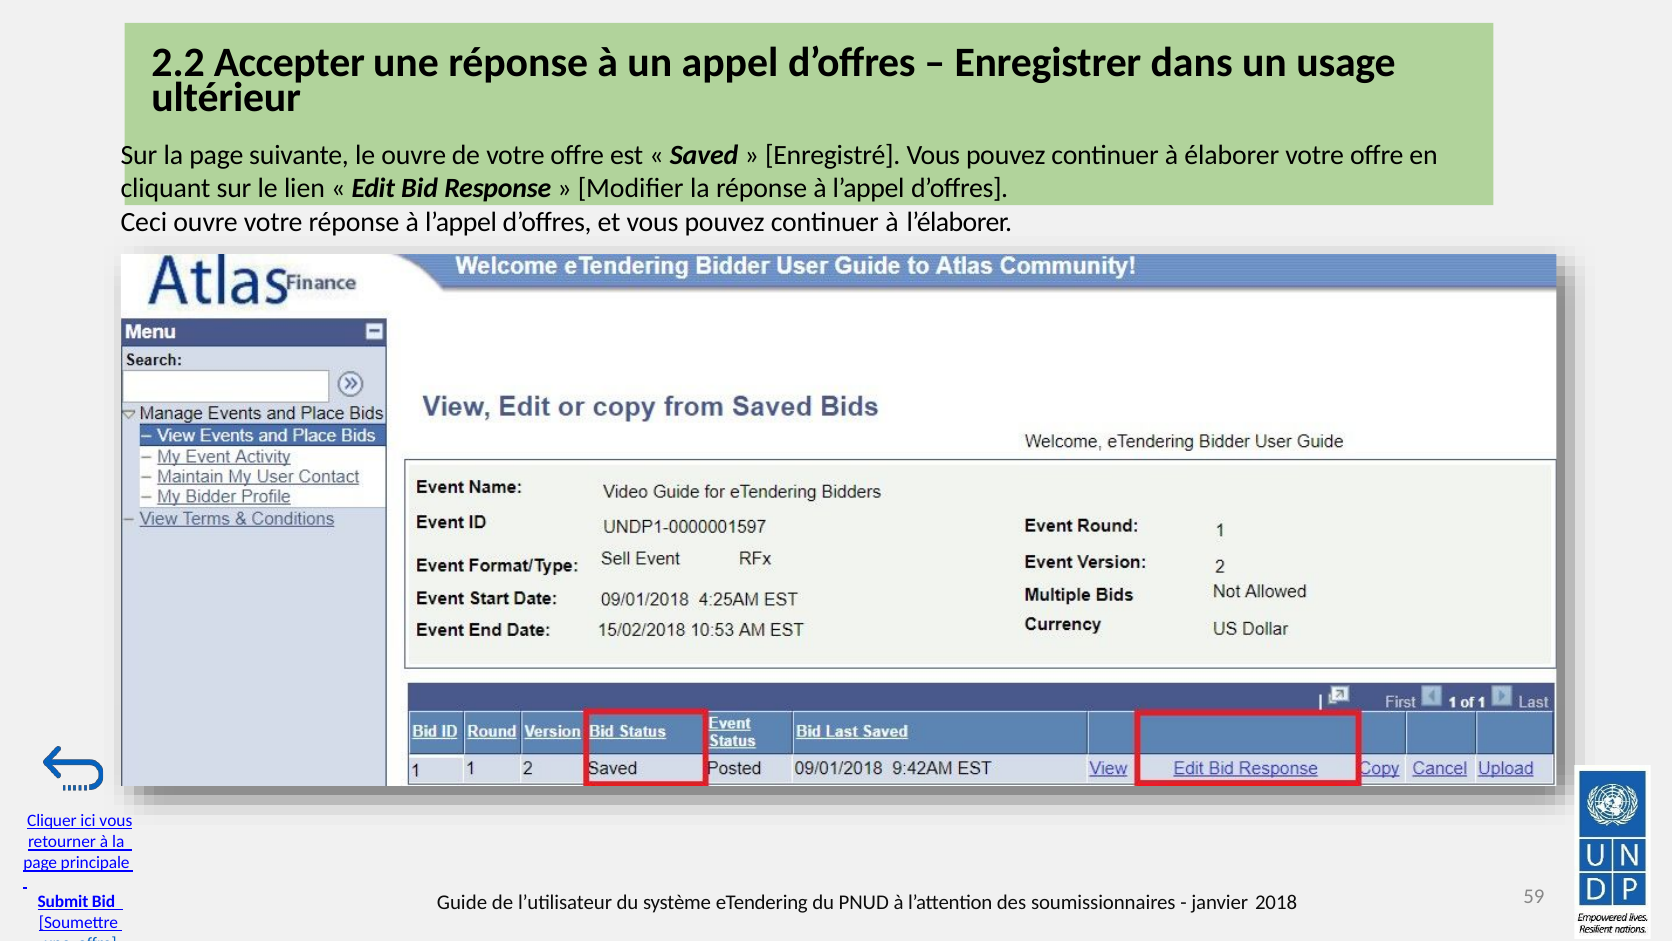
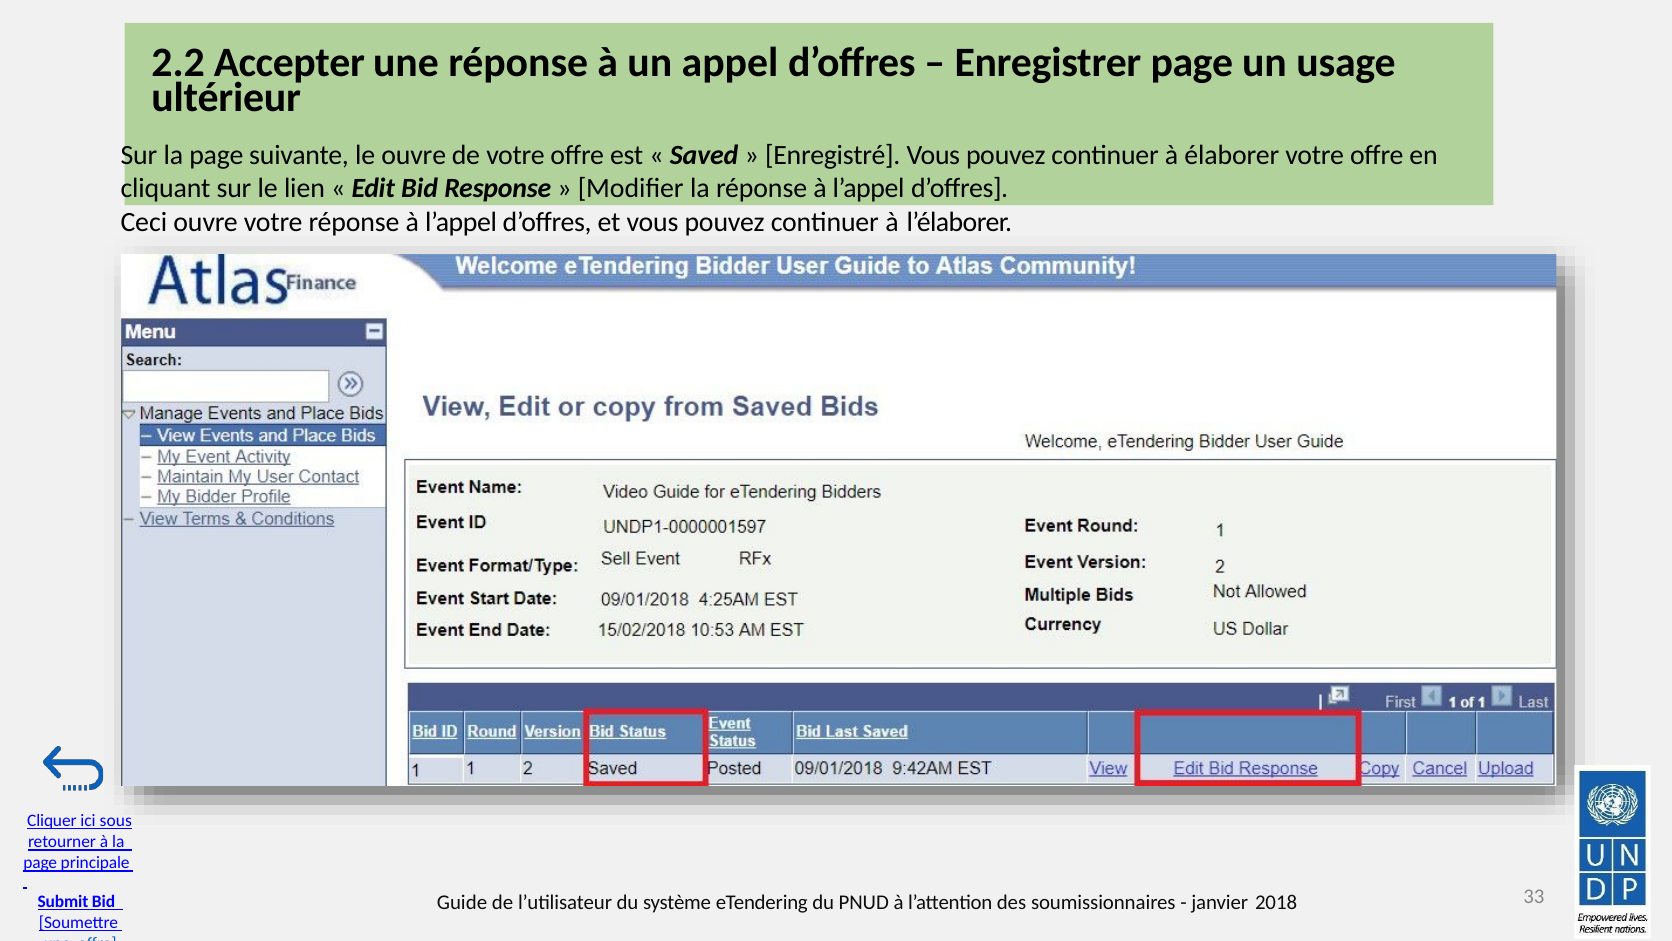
Enregistrer dans: dans -> page (1192, 62)
ici vous: vous -> sous (116, 820)
59: 59 -> 33 (1534, 896)
